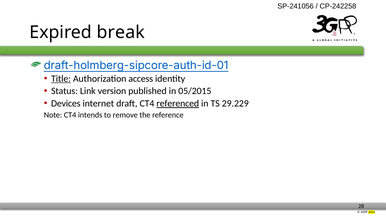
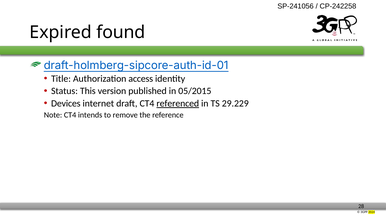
break: break -> found (121, 32)
Title underline: present -> none (61, 79)
Link: Link -> This (88, 91)
